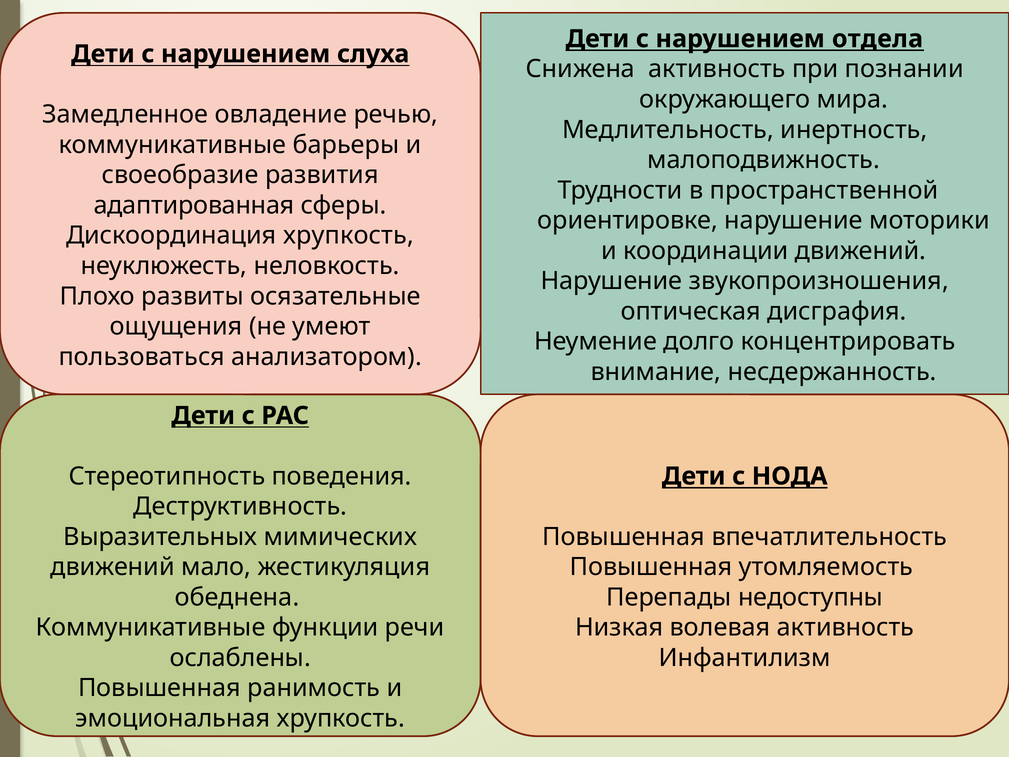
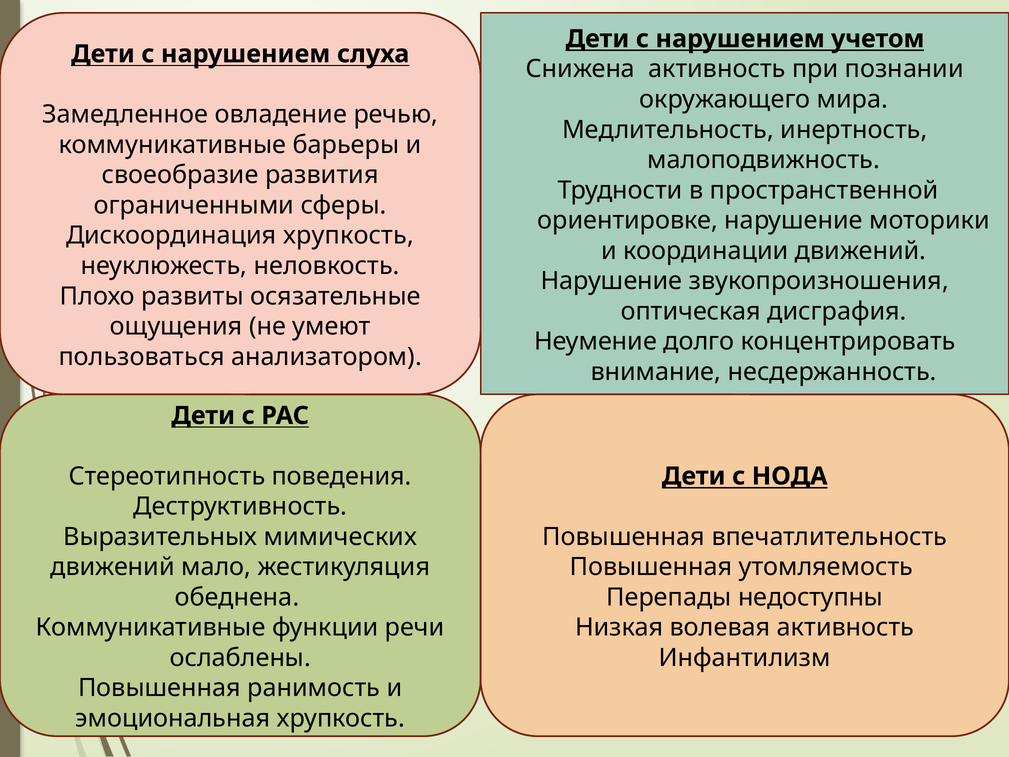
отдела: отдела -> учетом (878, 39)
адаптированная: адаптированная -> ограниченными (194, 205)
